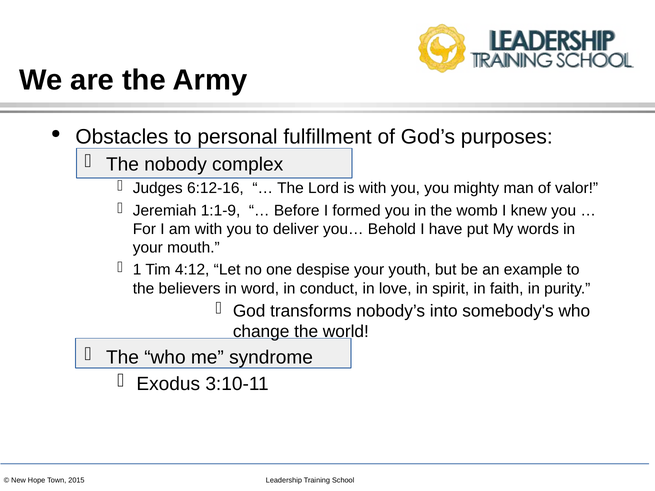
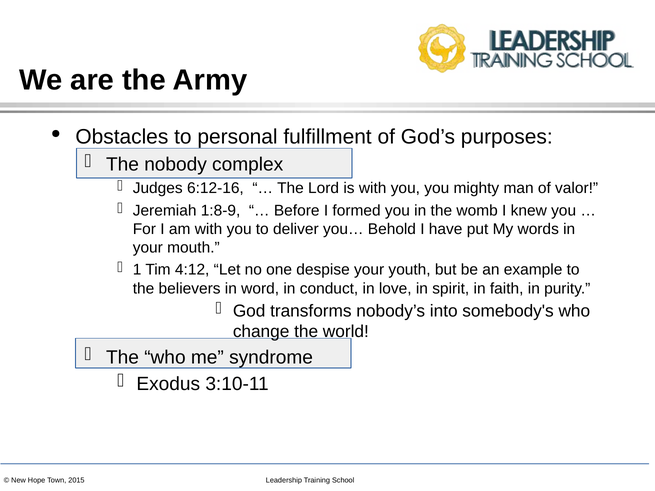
1:1-9: 1:1-9 -> 1:8-9 (221, 211)
